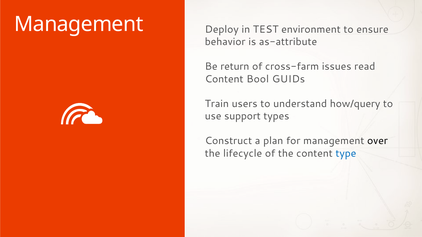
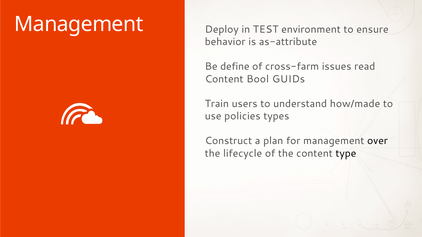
return: return -> define (235, 67)
how/query: how/query -> how/made (355, 104)
support: support -> policies (242, 116)
type colour: blue -> black (346, 154)
